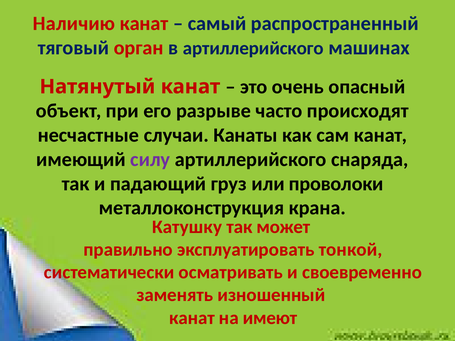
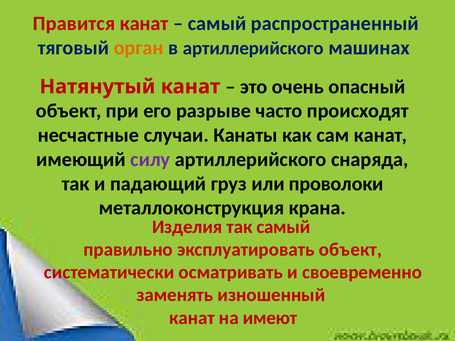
Наличию: Наличию -> Правится (74, 24)
орган colour: red -> orange (139, 48)
Катушку: Катушку -> Изделия (187, 227)
так может: может -> самый (283, 227)
эксплуатировать тонкой: тонкой -> объект (351, 250)
